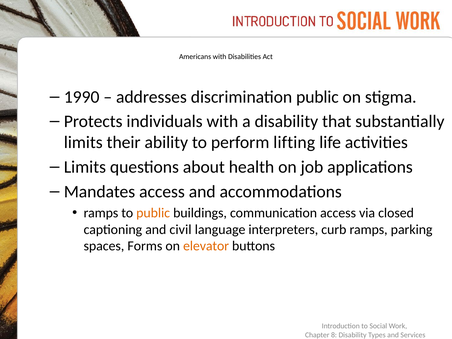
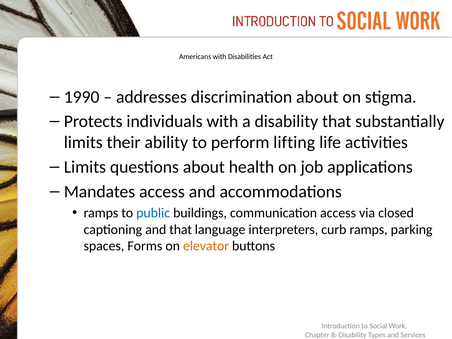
discrimination public: public -> about (317, 97)
public colour: orange -> blue (153, 213)
and civil: civil -> that (181, 230)
